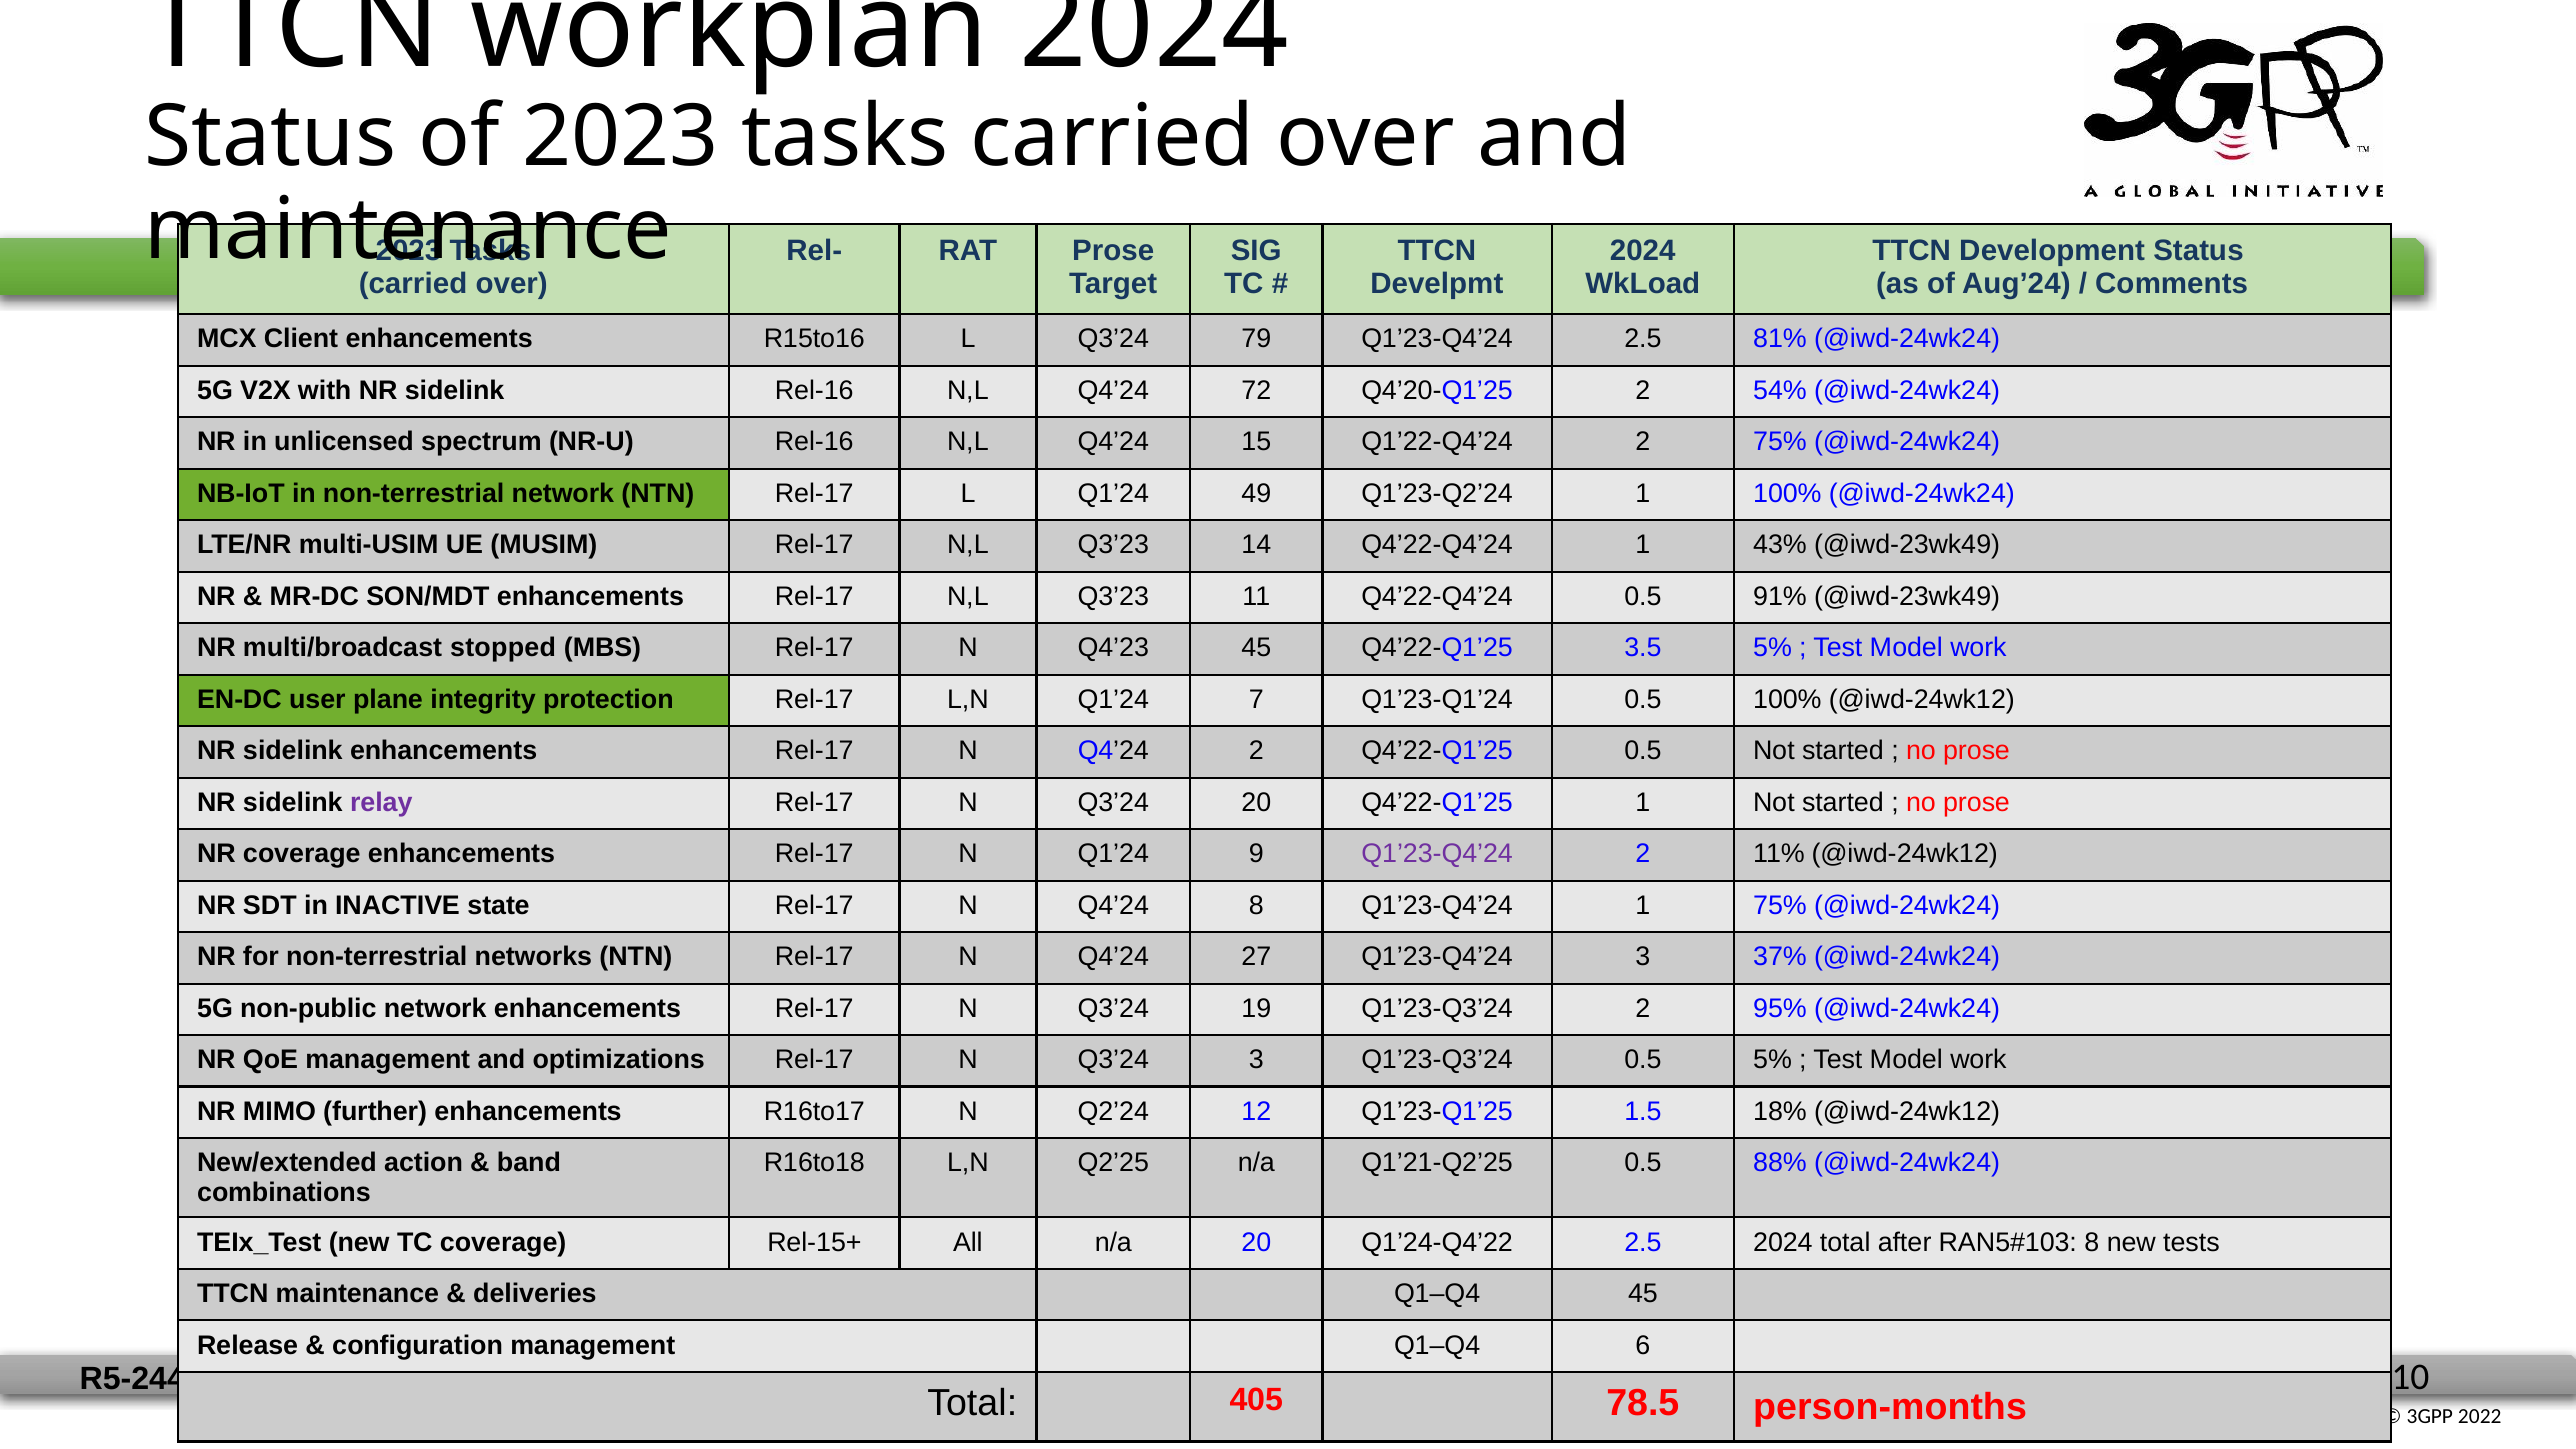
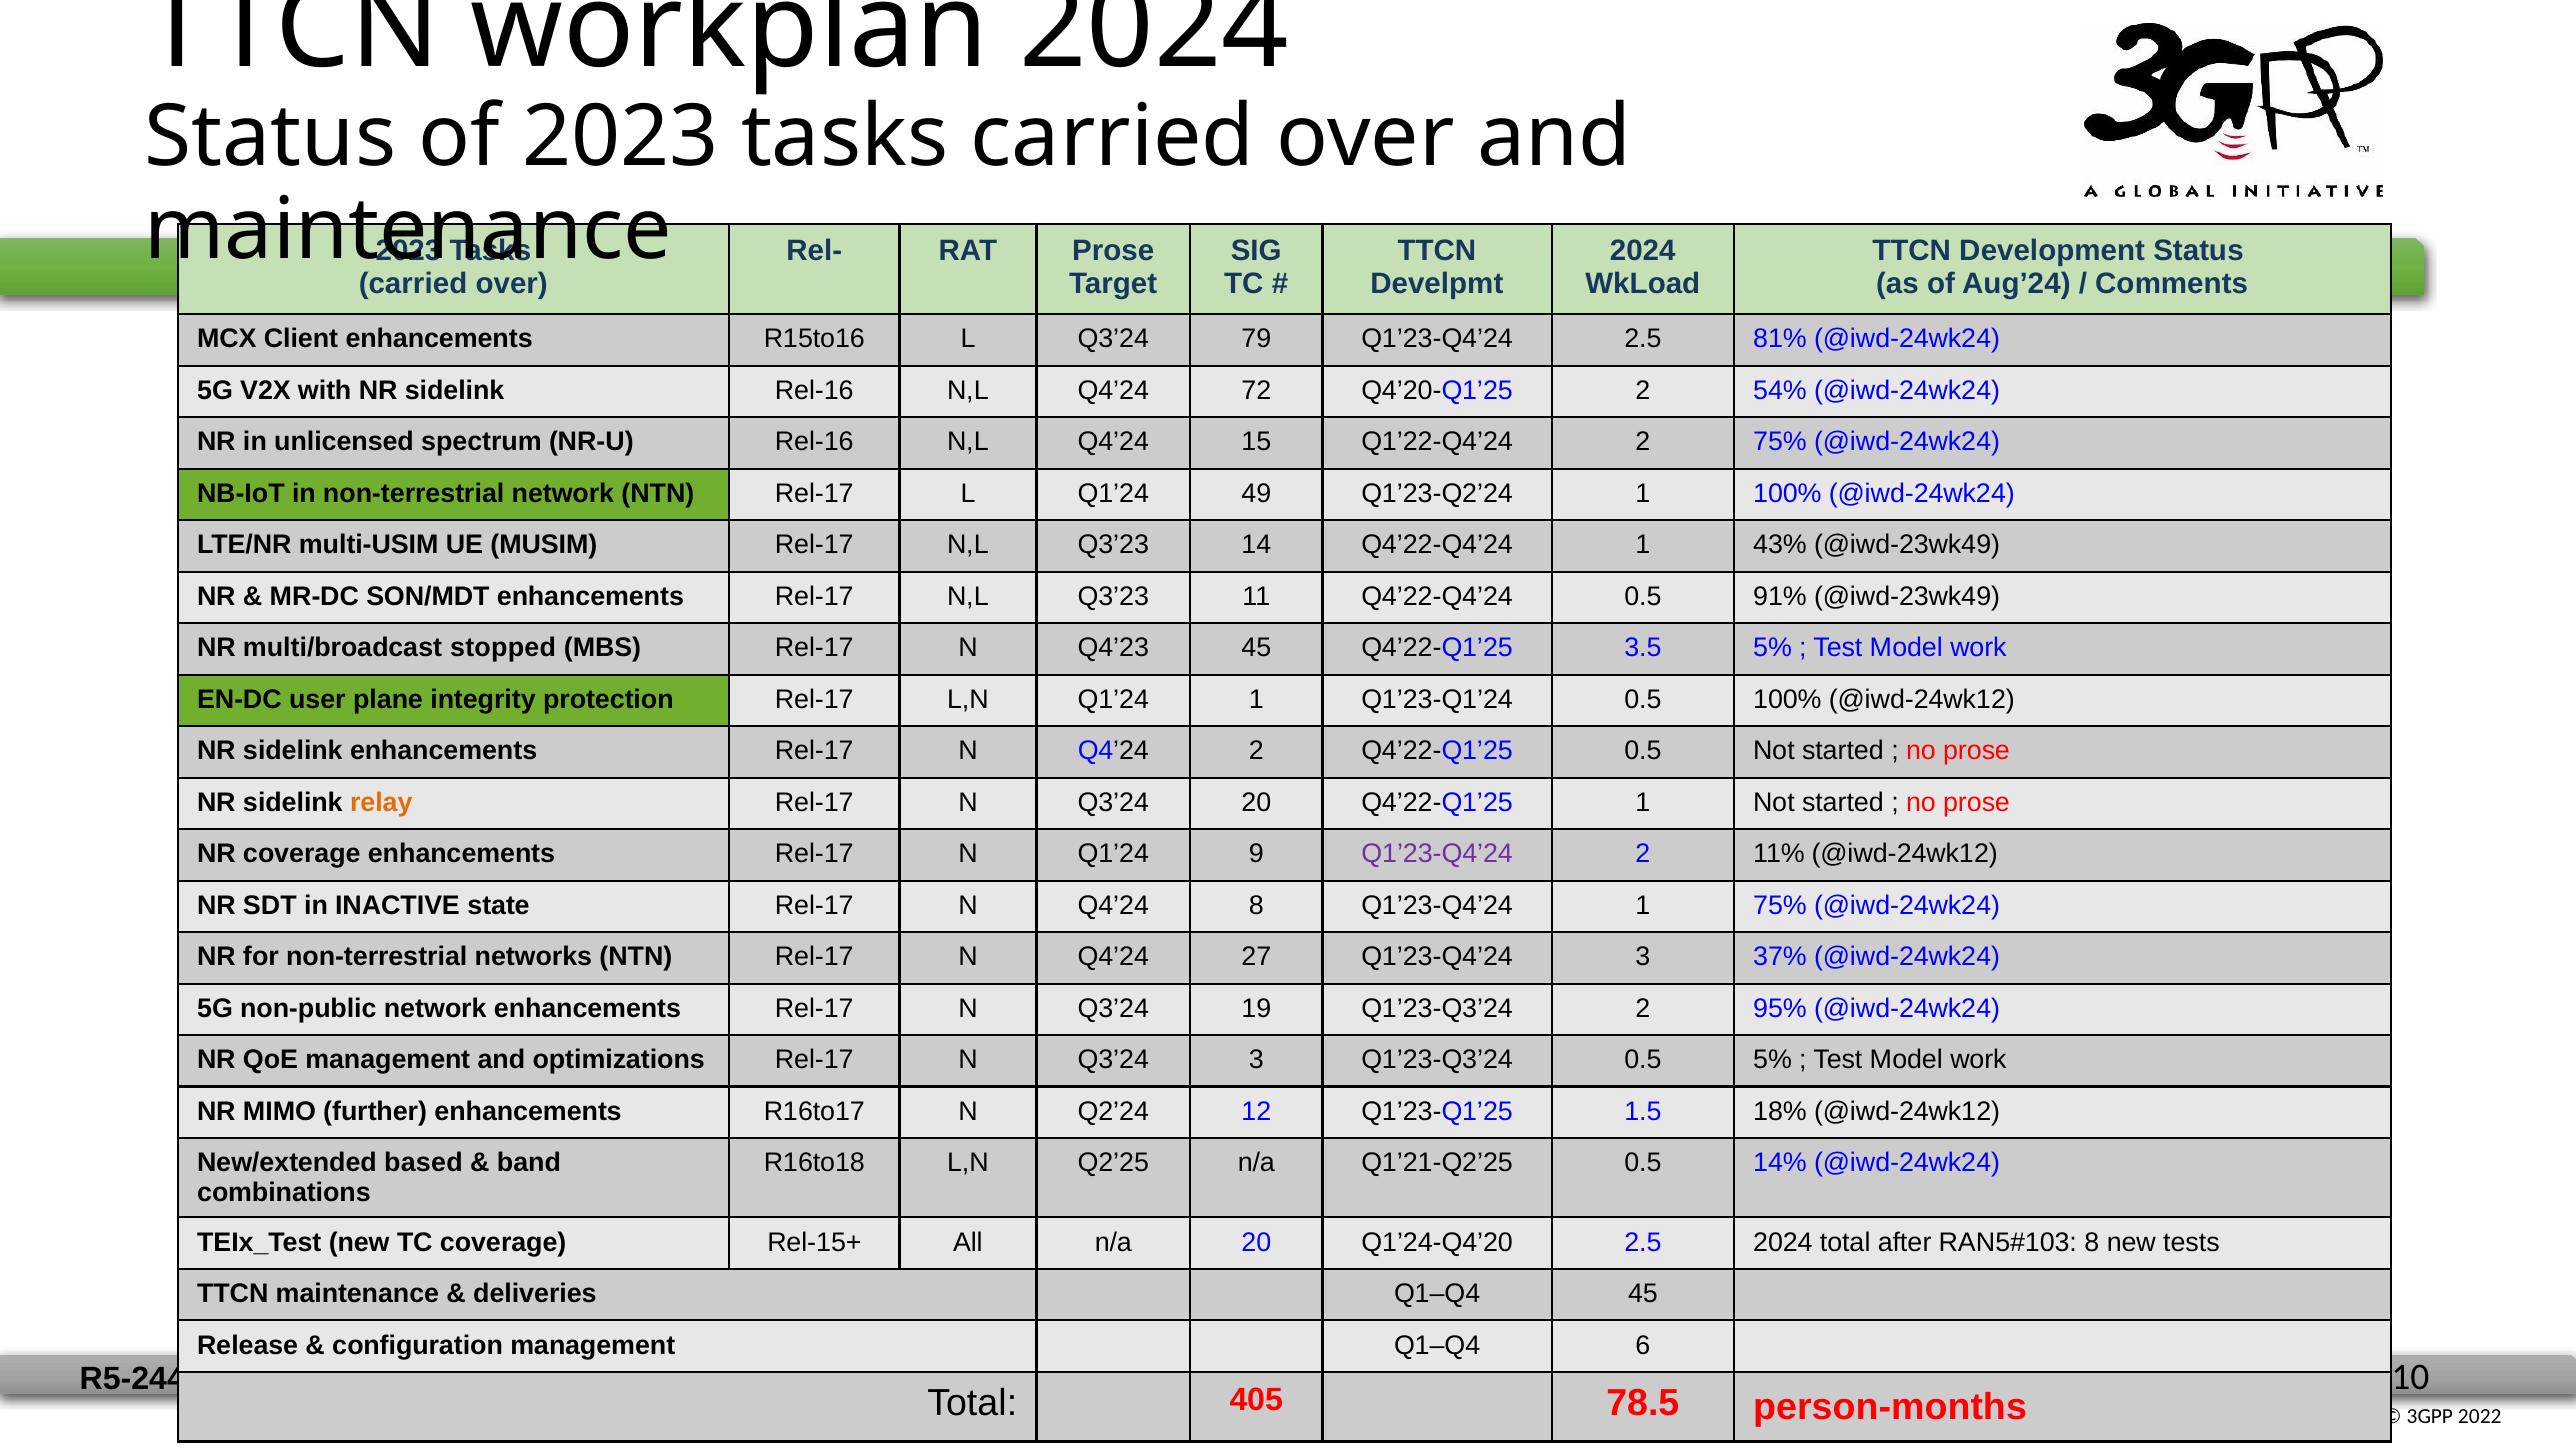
Q1’24 7: 7 -> 1 (1256, 700)
relay colour: purple -> orange (381, 803)
action: action -> based (423, 1163)
88%: 88% -> 14% (1780, 1163)
Q1’24-Q4’22: Q1’24-Q4’22 -> Q1’24-Q4’20 (1437, 1242)
